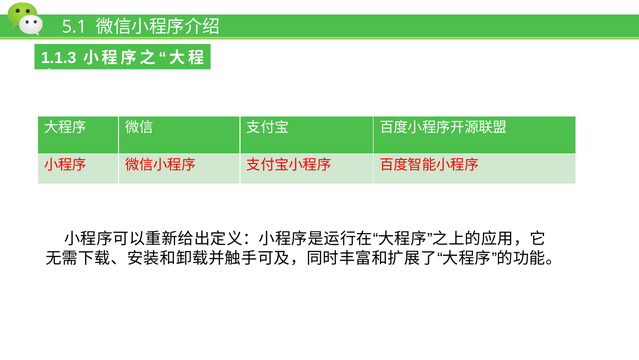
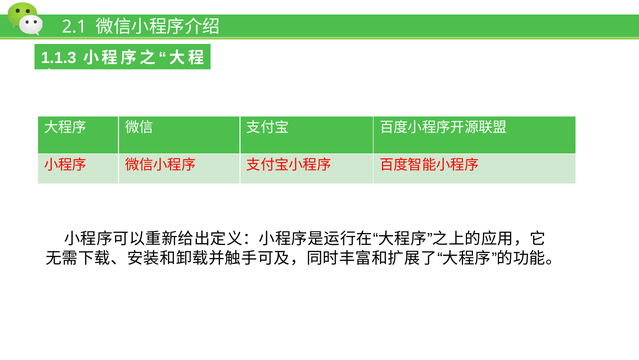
5.1: 5.1 -> 2.1 (74, 27)
